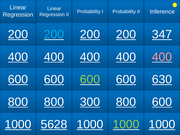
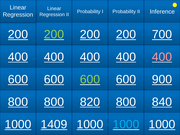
200 colour: light blue -> light green (54, 34)
347: 347 -> 700 (162, 34)
630: 630 -> 900 (162, 79)
300: 300 -> 820 (90, 102)
800 600: 600 -> 840 (162, 102)
5628: 5628 -> 1409 (54, 124)
1000 colour: light green -> light blue (126, 124)
